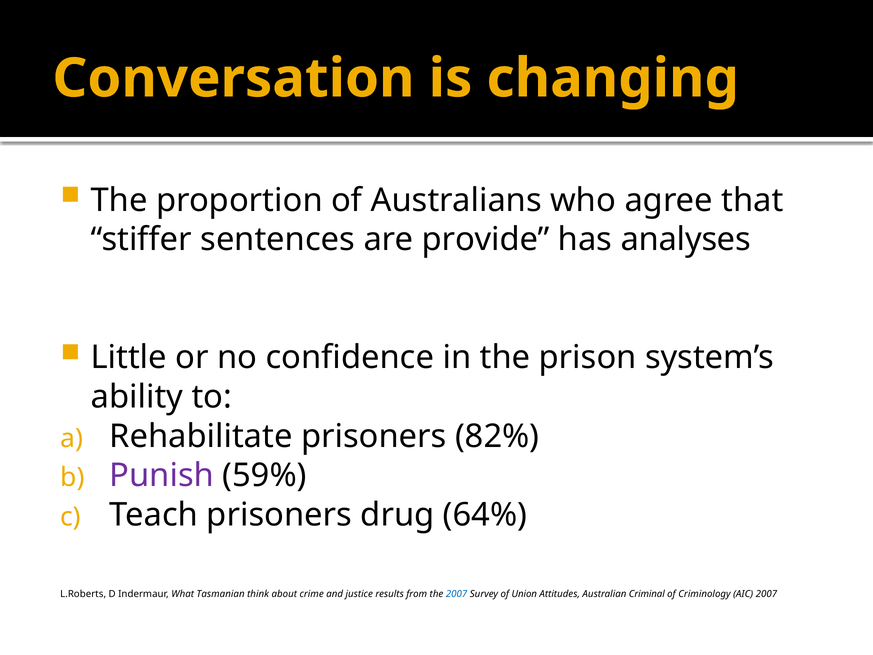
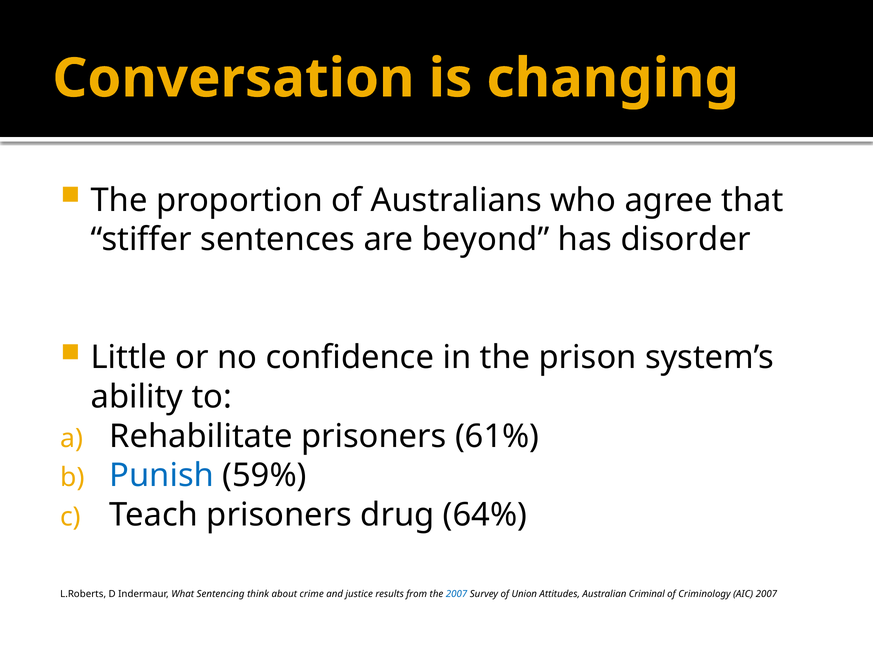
provide: provide -> beyond (486, 239)
analyses: analyses -> disorder (686, 239)
82%: 82% -> 61% (497, 436)
Punish colour: purple -> blue (162, 475)
Tasmanian: Tasmanian -> Sentencing (221, 594)
